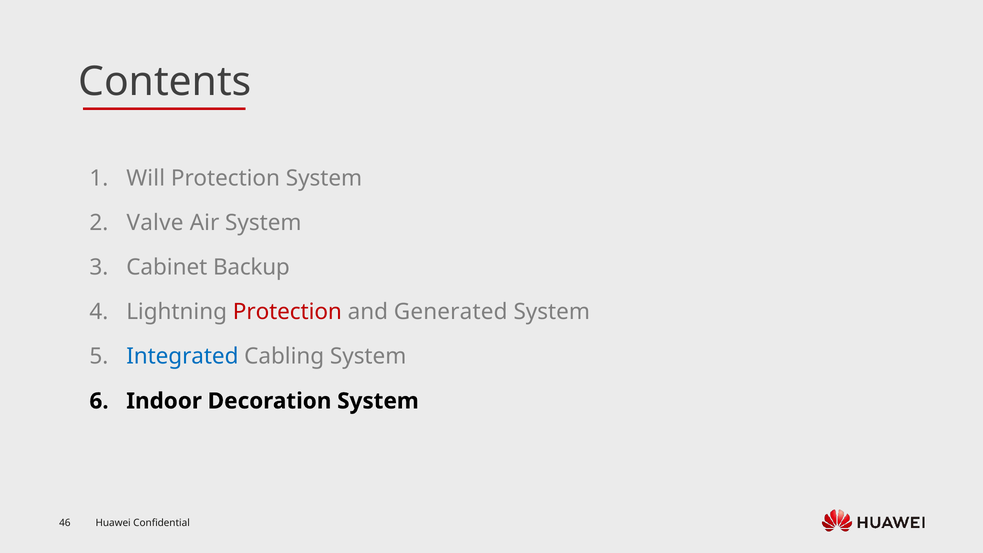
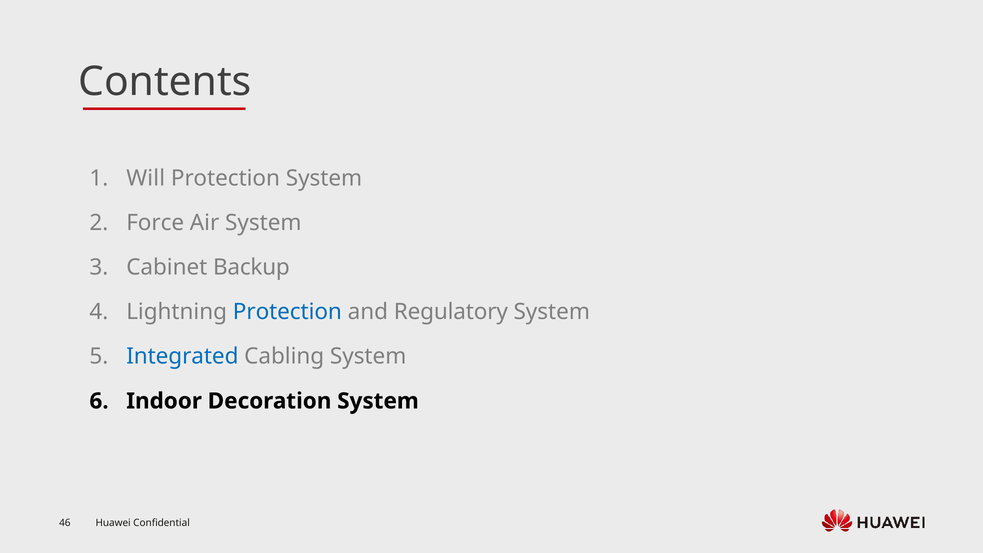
Valve: Valve -> Force (155, 223)
Protection colour: red -> blue (287, 312)
Generated: Generated -> Regulatory (451, 312)
